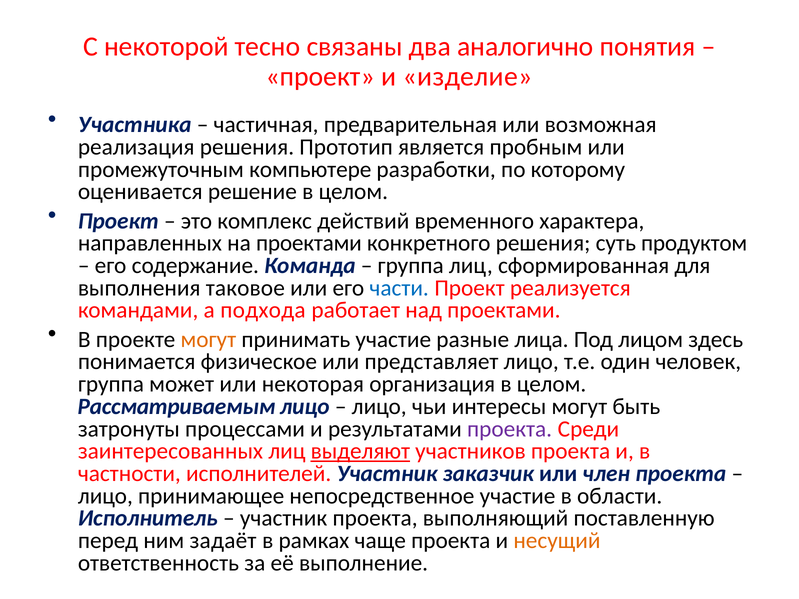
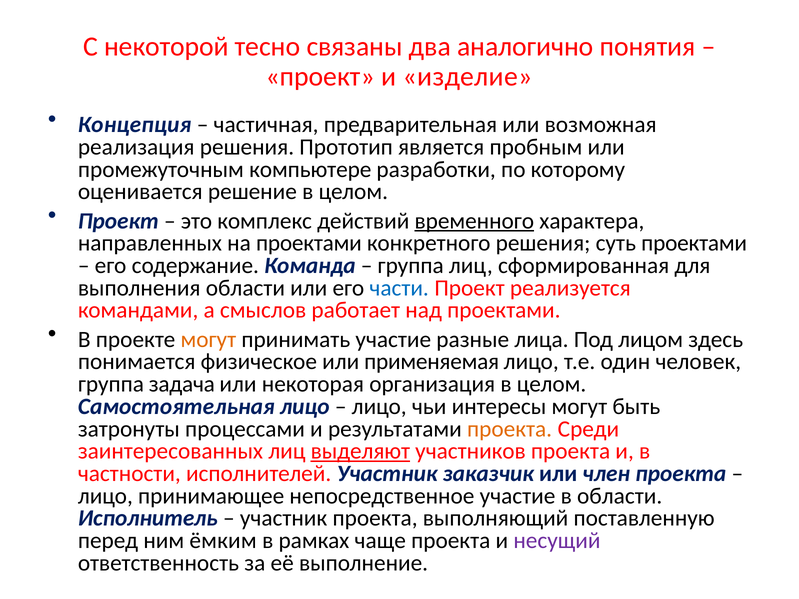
Участника: Участника -> Концепция (135, 125)
временного underline: none -> present (474, 221)
суть продуктом: продуктом -> проектами (694, 243)
выполнения таковое: таковое -> области (245, 288)
подхода: подхода -> смыслов (263, 310)
представляет: представляет -> применяемая (432, 362)
может: может -> задача (182, 384)
Рассматриваемым: Рассматриваемым -> Самостоятельная (176, 407)
проекта colour: purple -> orange (510, 429)
задаёт: задаёт -> ёмким (223, 541)
несущий colour: orange -> purple (557, 541)
